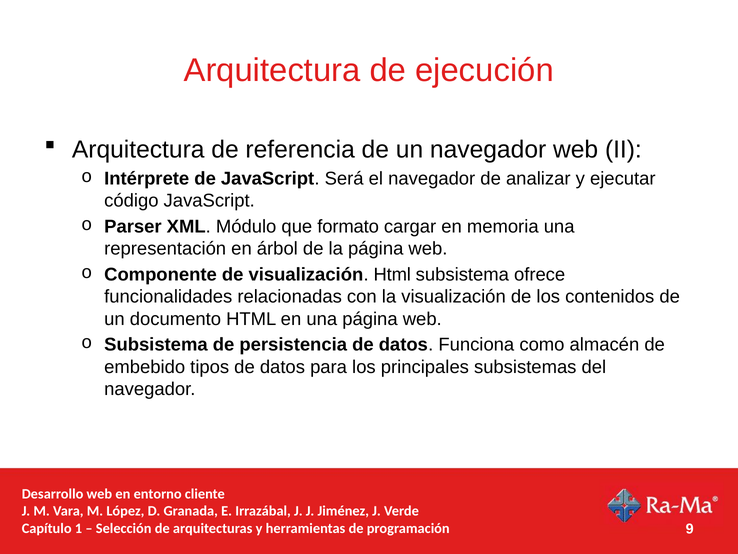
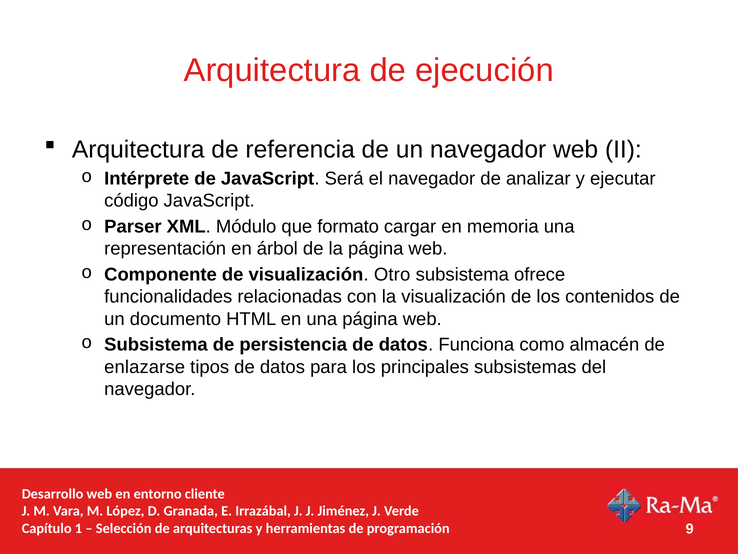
visualización Html: Html -> Otro (392, 274)
embebido: embebido -> enlazarse (145, 367)
